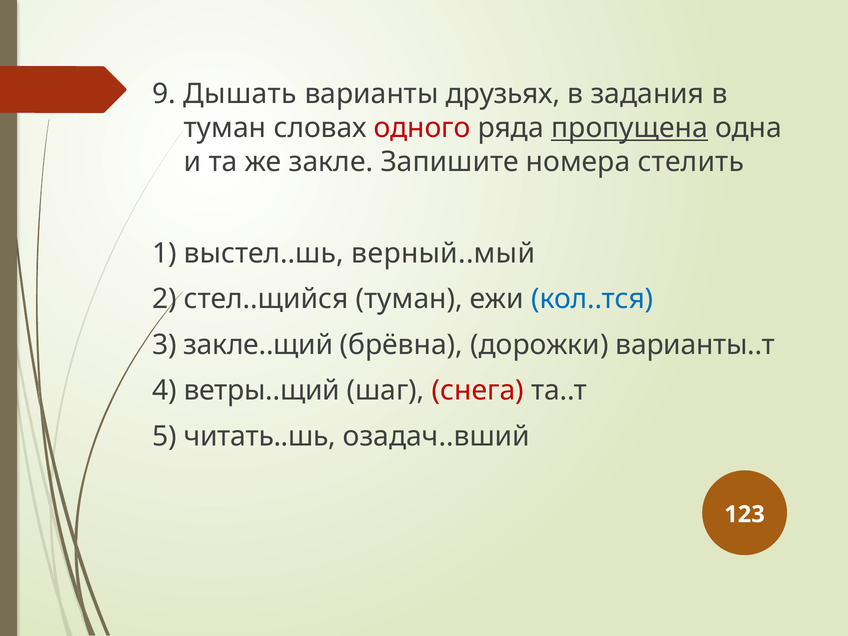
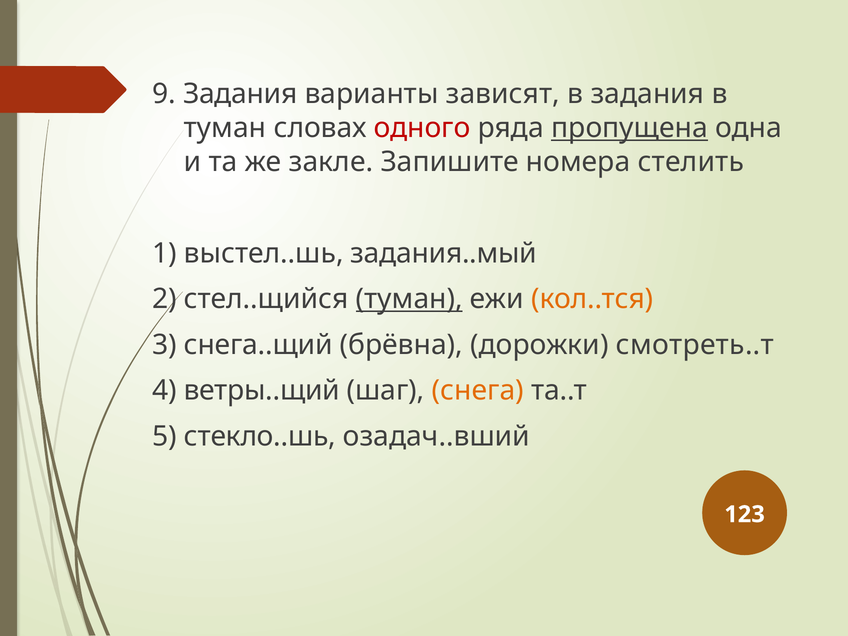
9 Дышать: Дышать -> Задания (240, 94)
друзьях: друзьях -> зависят (503, 94)
верный..мый: верный..мый -> задания..мый (444, 253)
туман underline: none -> present (409, 299)
кол..тся colour: blue -> orange (592, 299)
закле..щий: закле..щий -> снега..щий (258, 345)
варианты..т: варианты..т -> смотреть..т (695, 345)
снега colour: red -> orange (478, 390)
читать..шь: читать..шь -> стекло..шь (260, 436)
